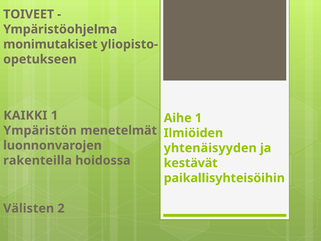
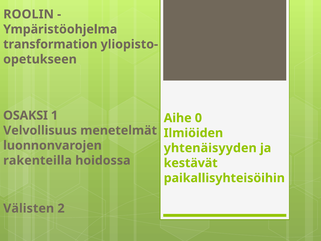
TOIVEET: TOIVEET -> ROOLIN (29, 14)
monimutakiset: monimutakiset -> transformation (50, 44)
KAIKKI: KAIKKI -> OSAKSI (25, 115)
Aihe 1: 1 -> 0 (198, 118)
Ympäristön: Ympäristön -> Velvollisuus (40, 130)
